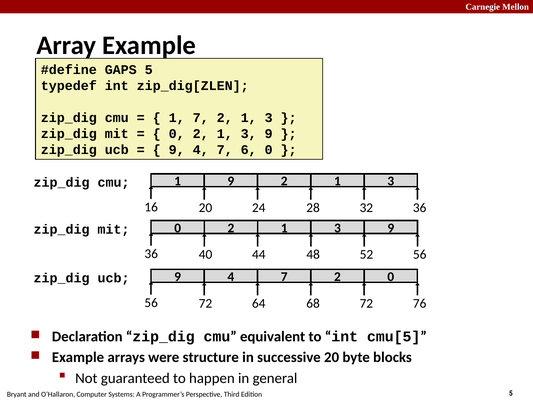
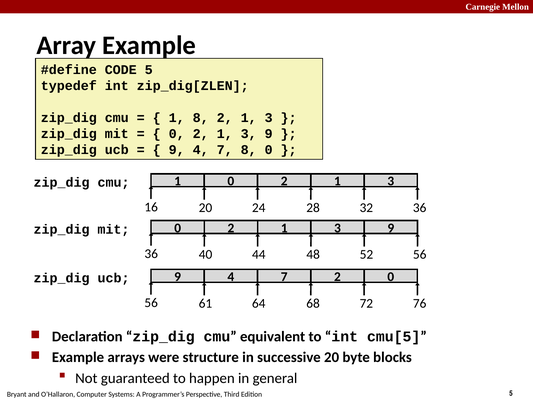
GAPS: GAPS -> CODE (121, 70)
1 7: 7 -> 8 (201, 118)
7 6: 6 -> 8 (249, 150)
1 9: 9 -> 0 (231, 181)
56 72: 72 -> 61 (205, 303)
